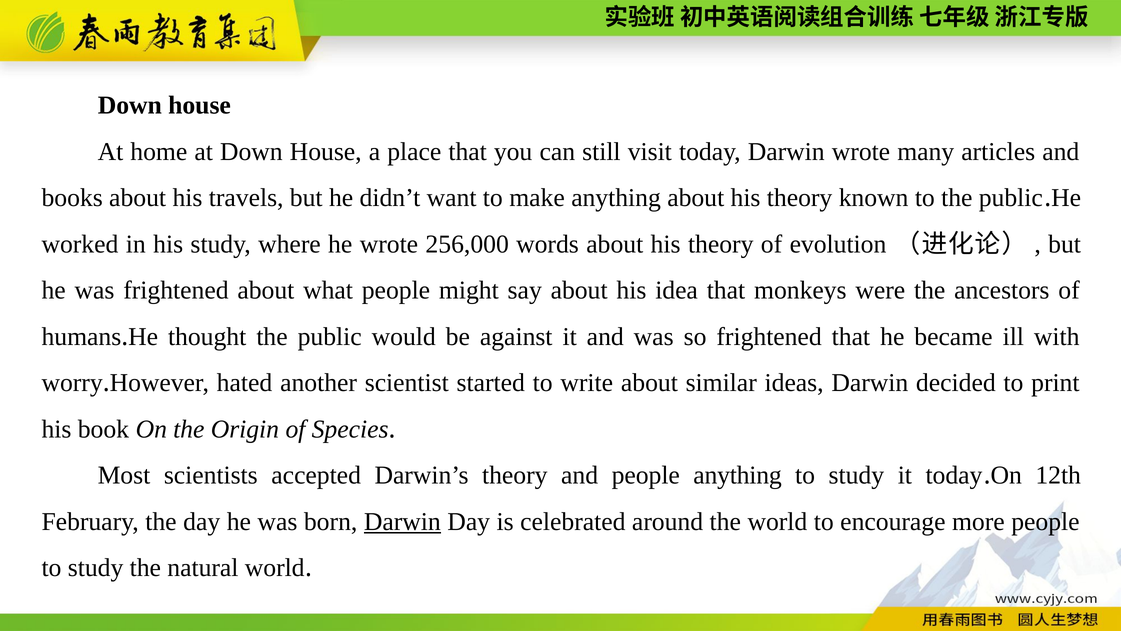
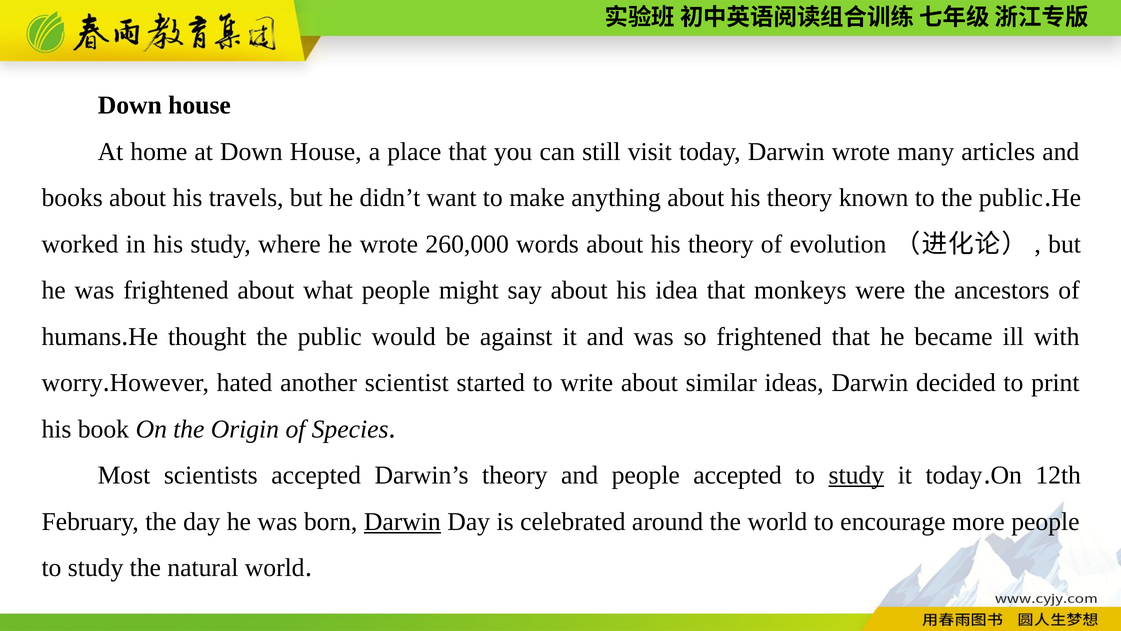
256,000: 256,000 -> 260,000 (467, 244)
people anything: anything -> accepted (738, 475)
study underline: none -> present (856, 475)
